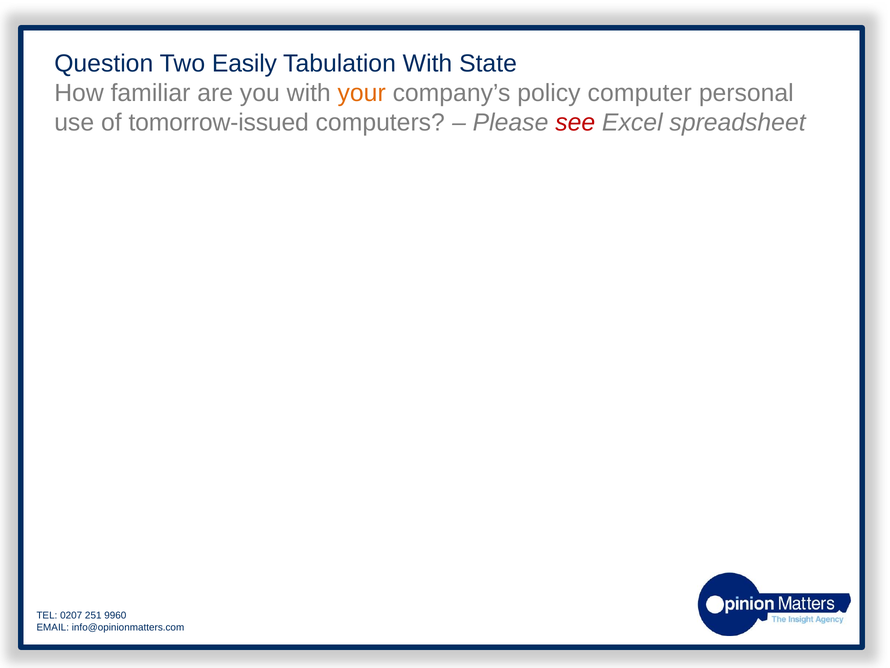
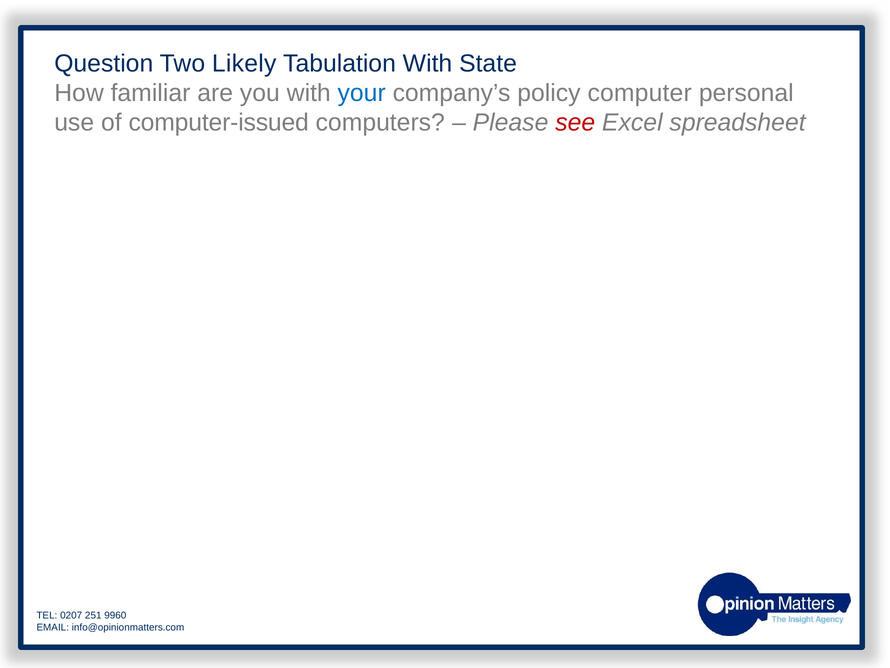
Easily: Easily -> Likely (244, 63)
your colour: orange -> blue (362, 93)
tomorrow-issued: tomorrow-issued -> computer-issued (219, 123)
